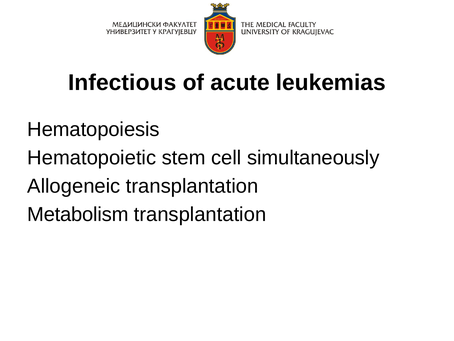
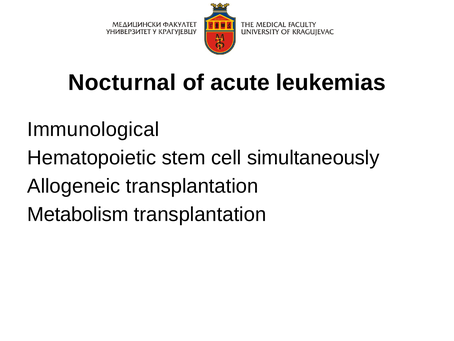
Infectious: Infectious -> Nocturnal (122, 83)
Hematopoiesis: Hematopoiesis -> Immunological (93, 129)
